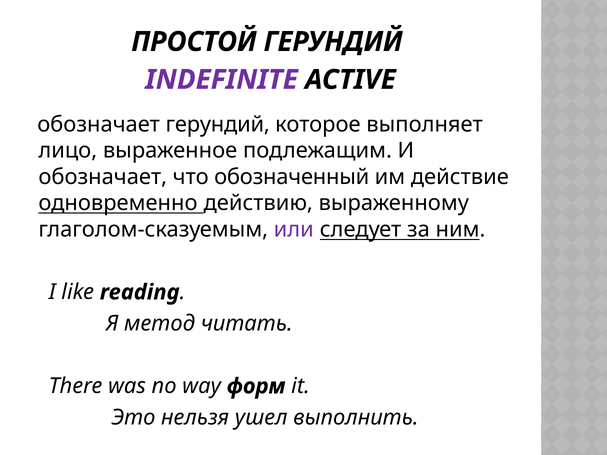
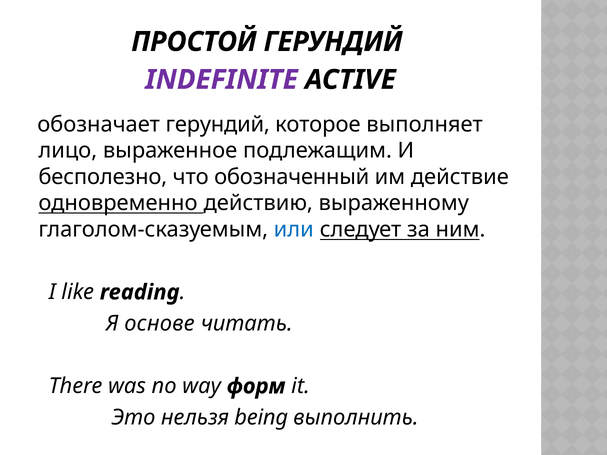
обозначает: обозначает -> бесполезно (103, 177)
или colour: purple -> blue (294, 230)
метод: метод -> основе (159, 324)
ушел: ушел -> being (261, 418)
